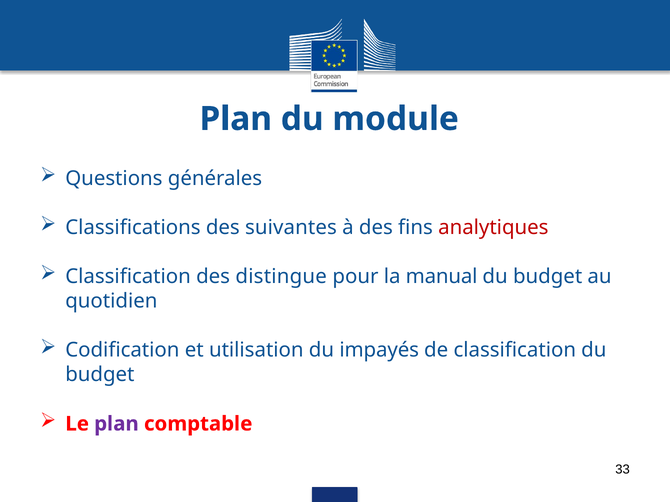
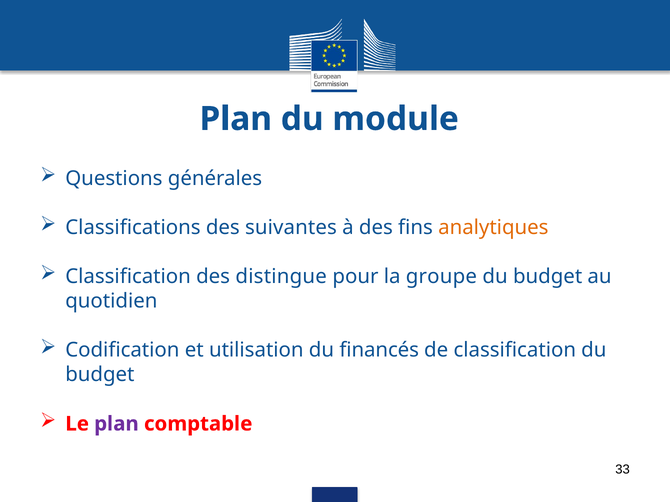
analytiques colour: red -> orange (493, 228)
manual: manual -> groupe (441, 277)
impayés: impayés -> financés (379, 351)
